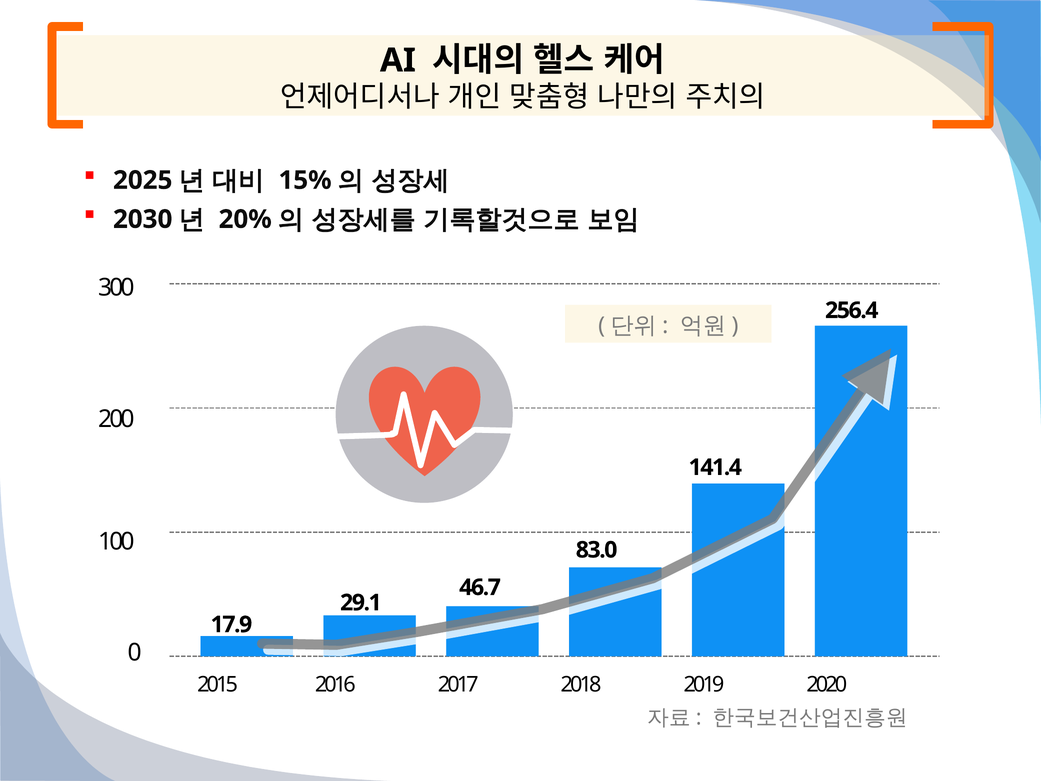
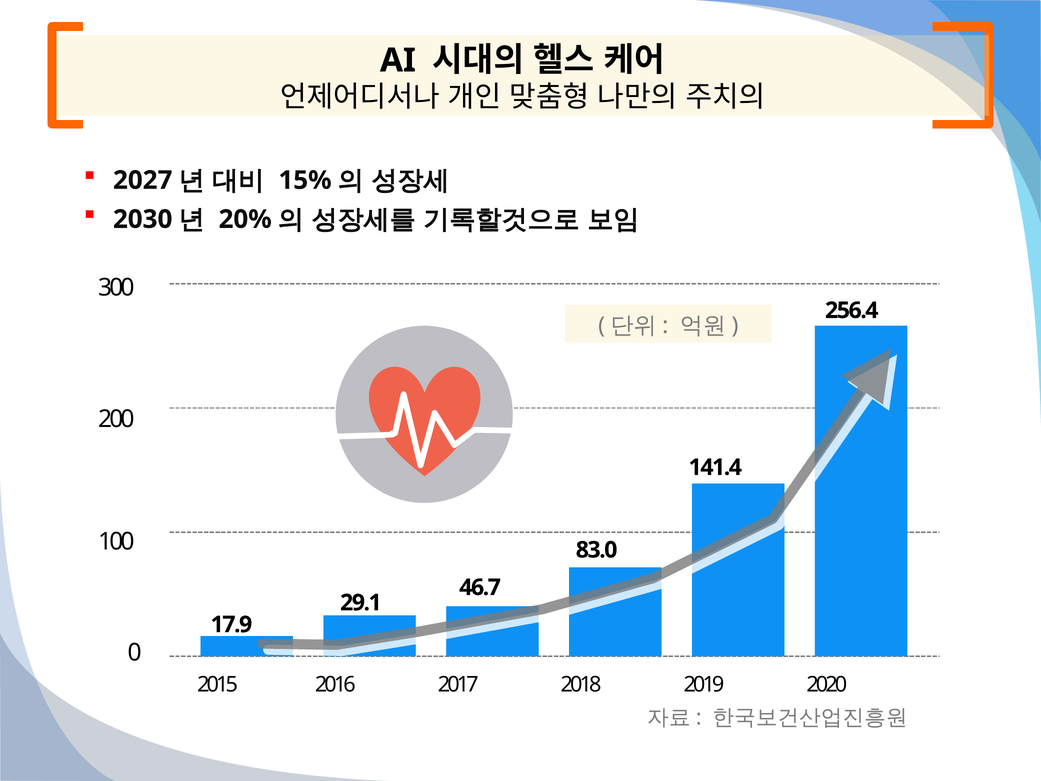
2025: 2025 -> 2027 (143, 180)
